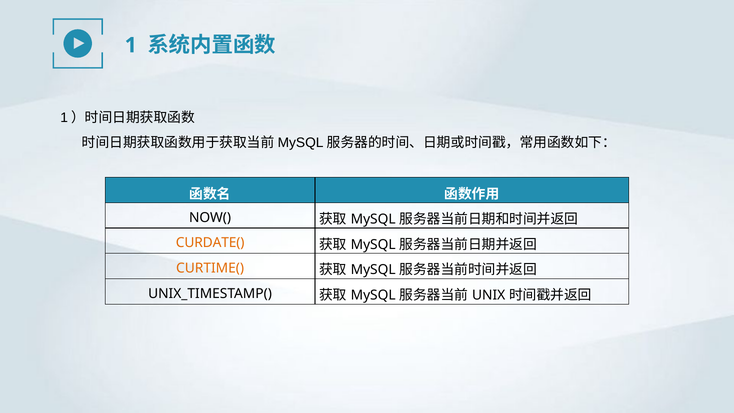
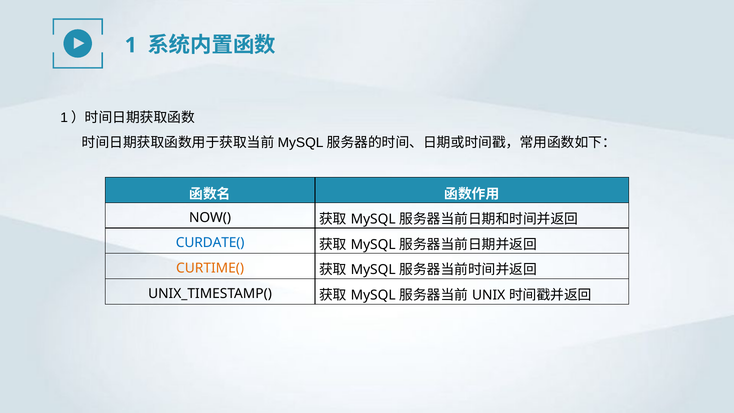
CURDATE( colour: orange -> blue (210, 243)
